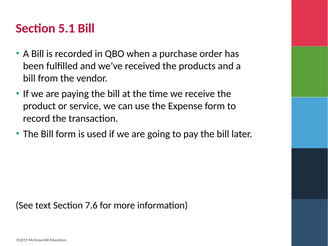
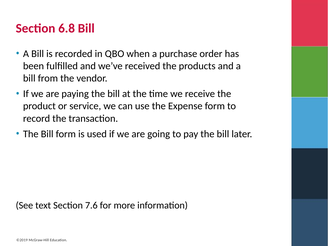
5.1: 5.1 -> 6.8 (67, 28)
